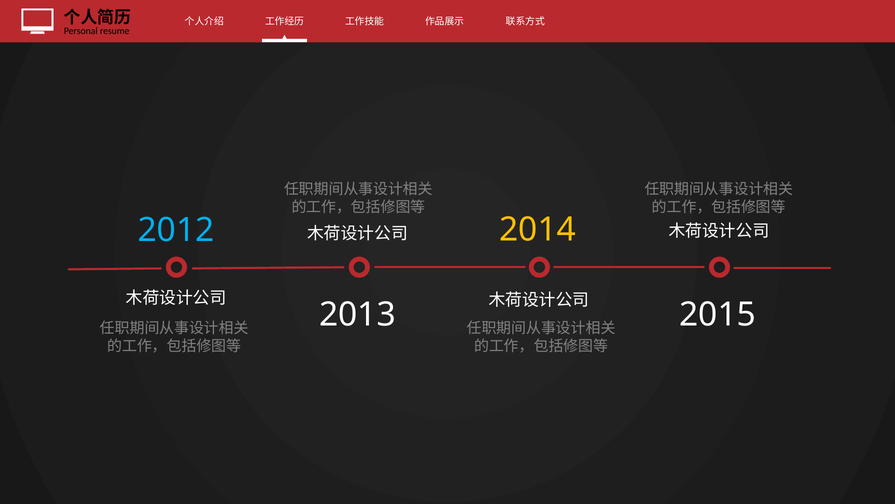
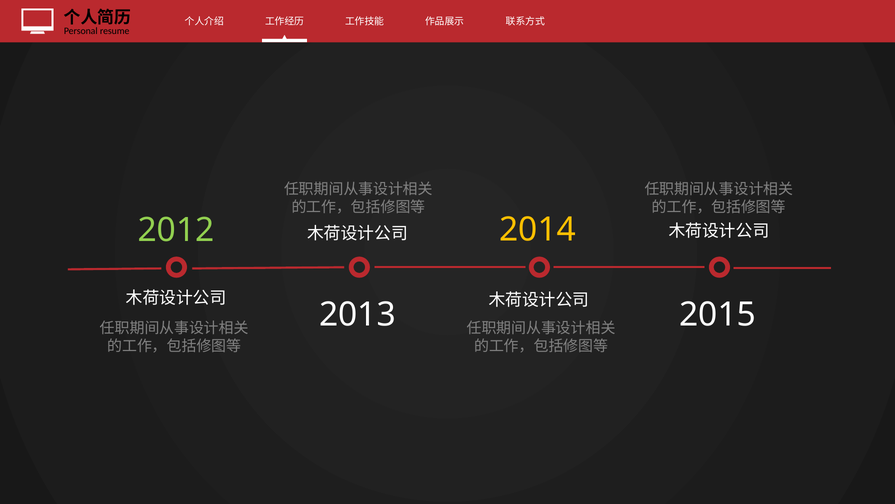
2012 colour: light blue -> light green (176, 230)
